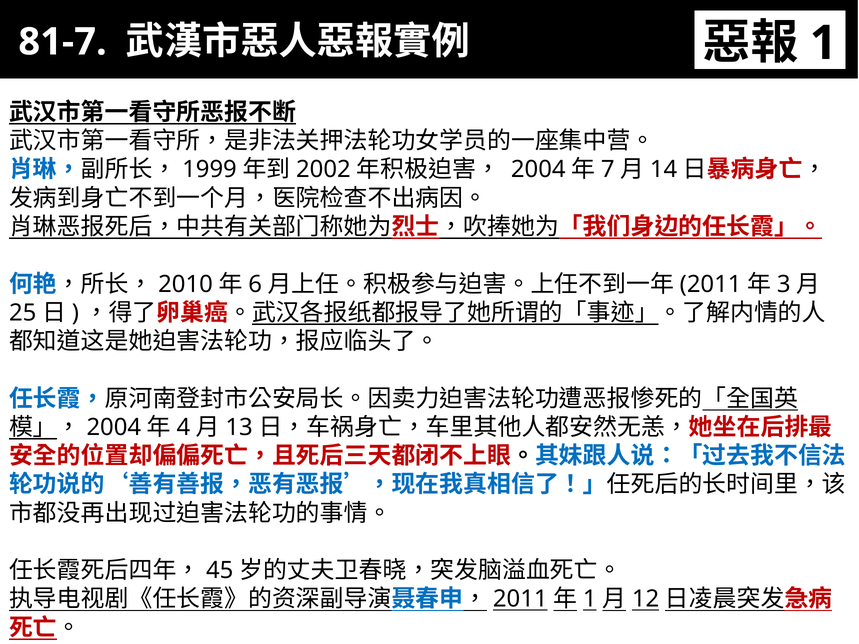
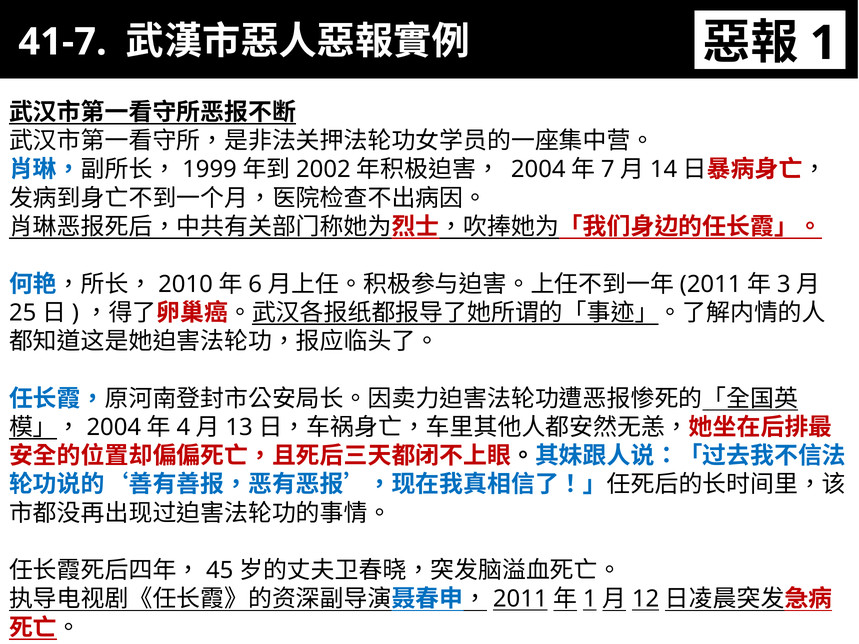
81-7: 81-7 -> 41-7 (63, 42)
